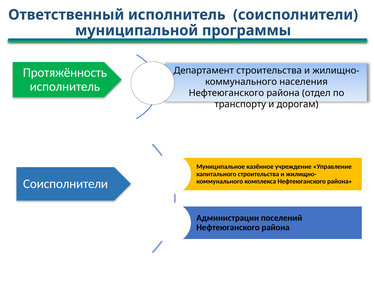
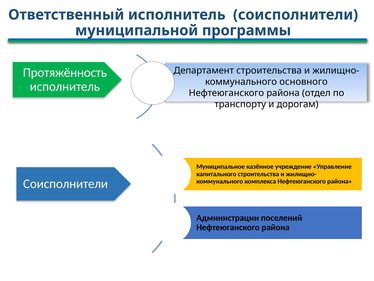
населения: населения -> основного (304, 82)
